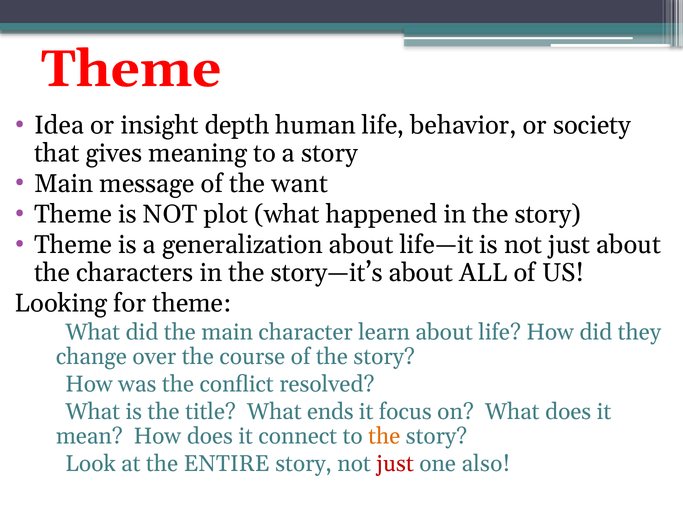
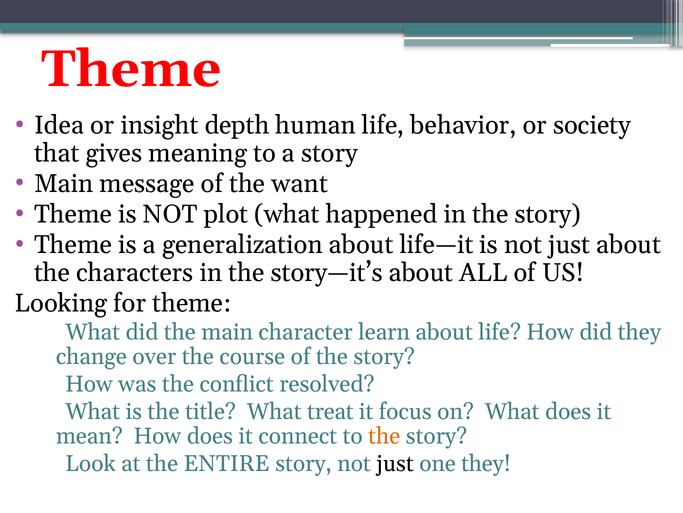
ends: ends -> treat (330, 411)
just colour: red -> black (395, 463)
one also: also -> they (486, 463)
